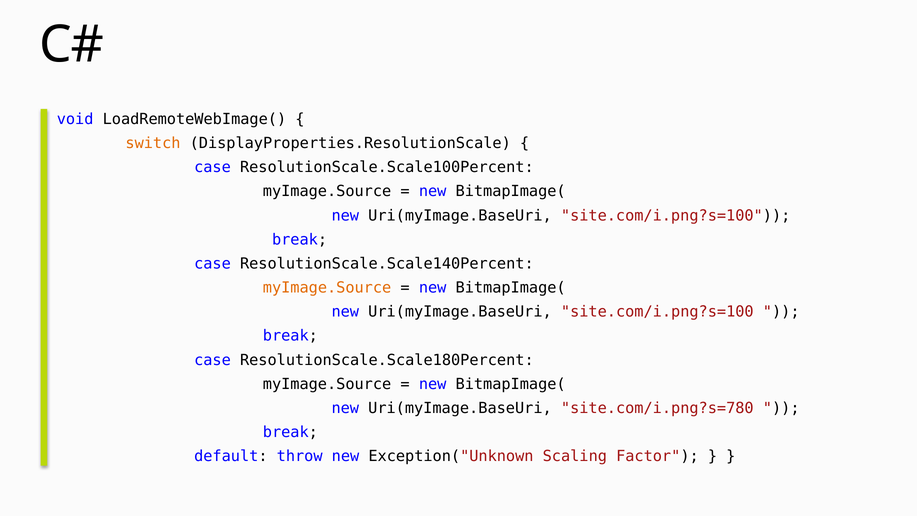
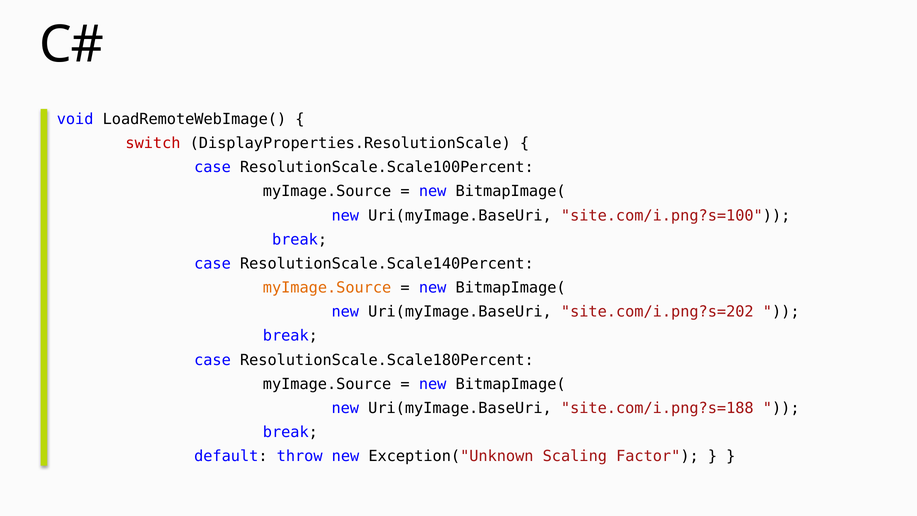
switch colour: orange -> red (153, 143)
site.com/i.png?s=100: site.com/i.png?s=100 -> site.com/i.png?s=202 (657, 312)
site.com/i.png?s=780: site.com/i.png?s=780 -> site.com/i.png?s=188 (657, 408)
